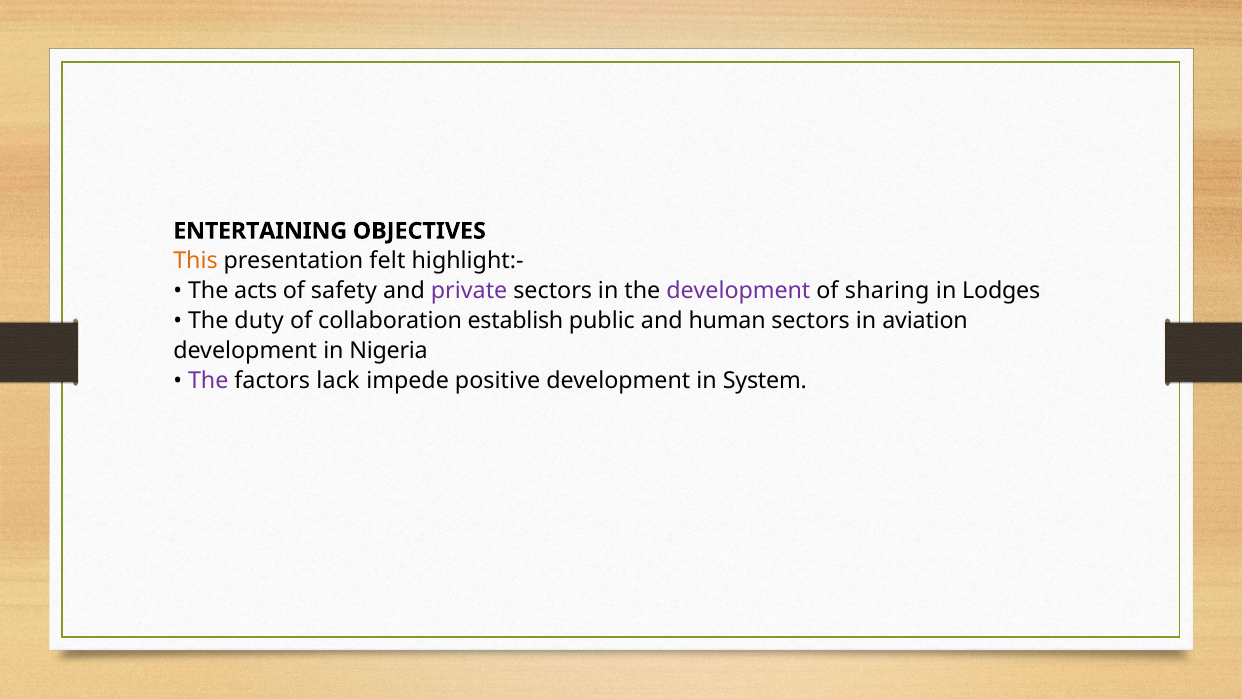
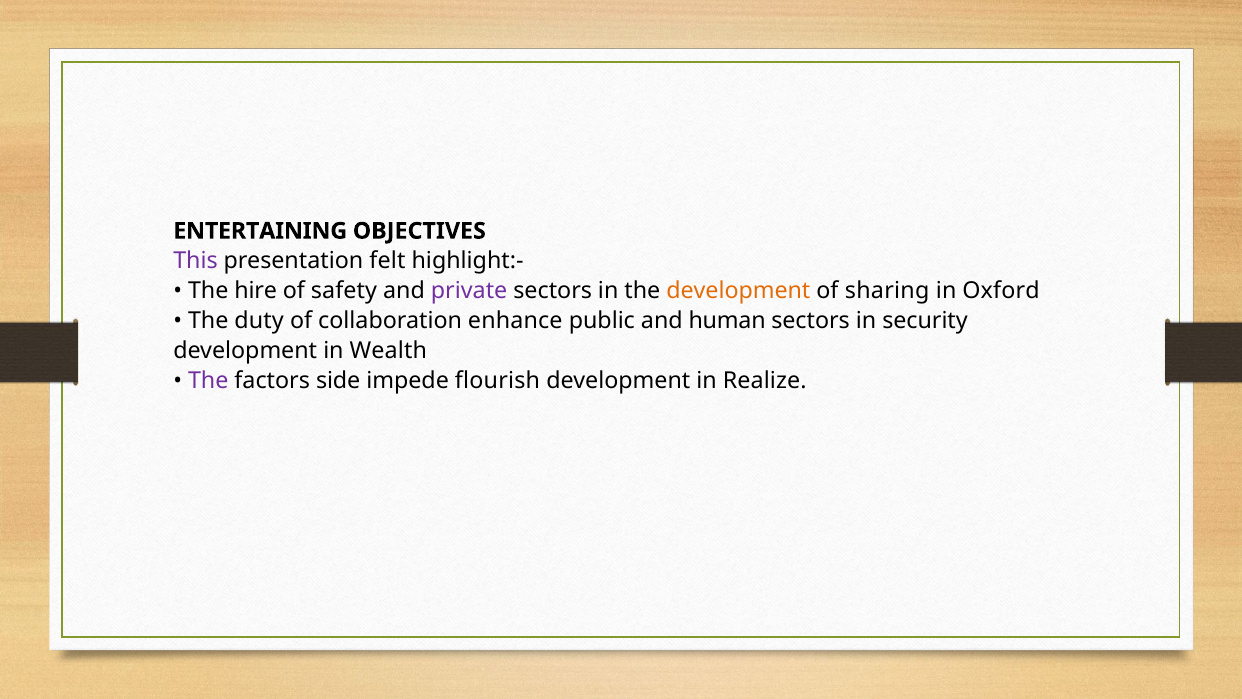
This colour: orange -> purple (195, 261)
acts: acts -> hire (256, 291)
development colour: purple -> orange (738, 291)
Lodges: Lodges -> Oxford (1001, 291)
establish: establish -> enhance (515, 321)
aviation: aviation -> security (925, 321)
Nigeria: Nigeria -> Wealth (388, 350)
lack: lack -> side (338, 380)
positive: positive -> flourish (498, 380)
System: System -> Realize (765, 380)
